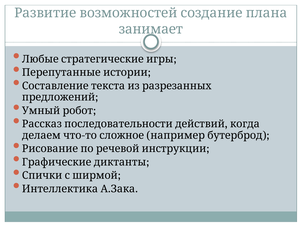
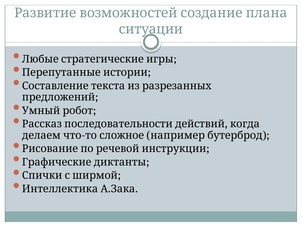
занимает: занимает -> ситуации (151, 29)
